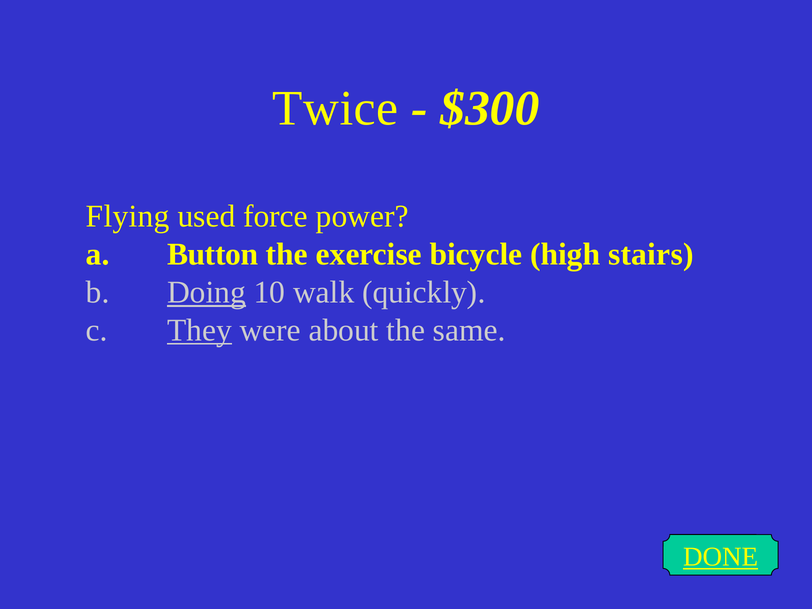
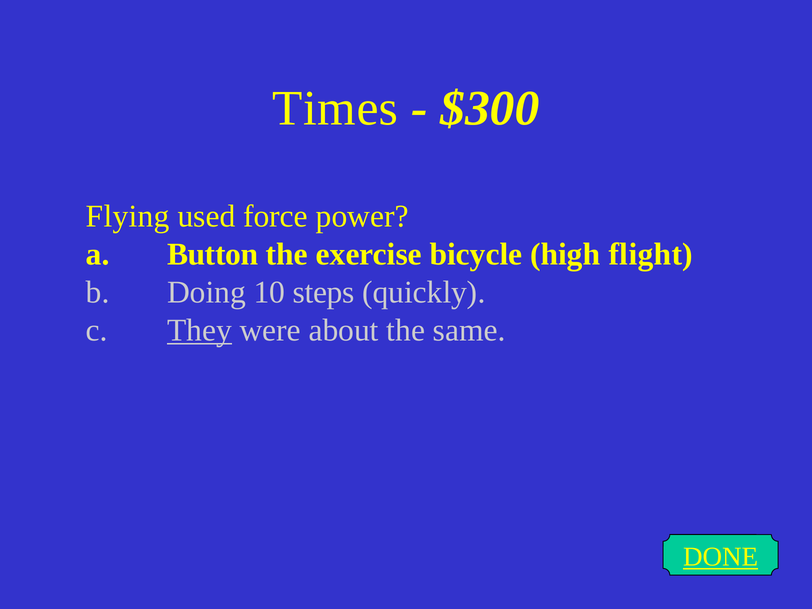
Twice: Twice -> Times (335, 108)
stairs: stairs -> flight (651, 254)
Doing underline: present -> none (206, 292)
walk: walk -> steps (324, 292)
